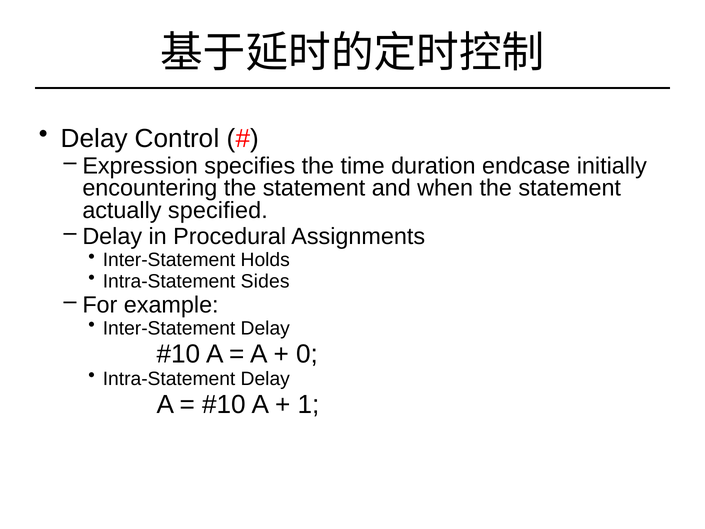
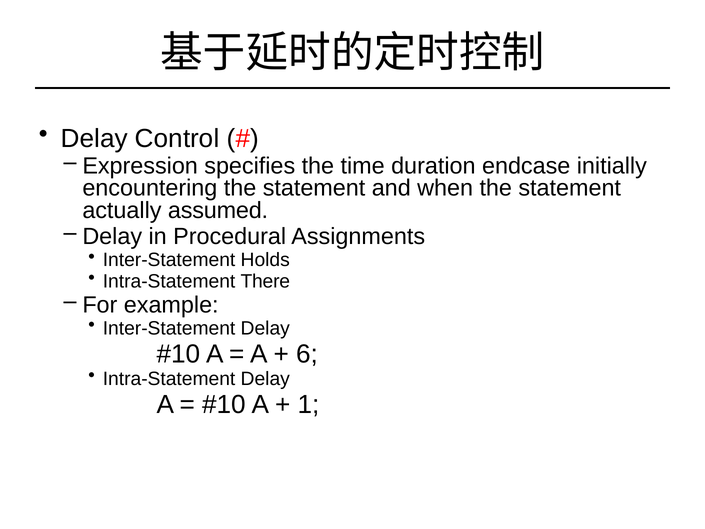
specified: specified -> assumed (218, 211)
Sides: Sides -> There (265, 281)
0: 0 -> 6 (307, 354)
